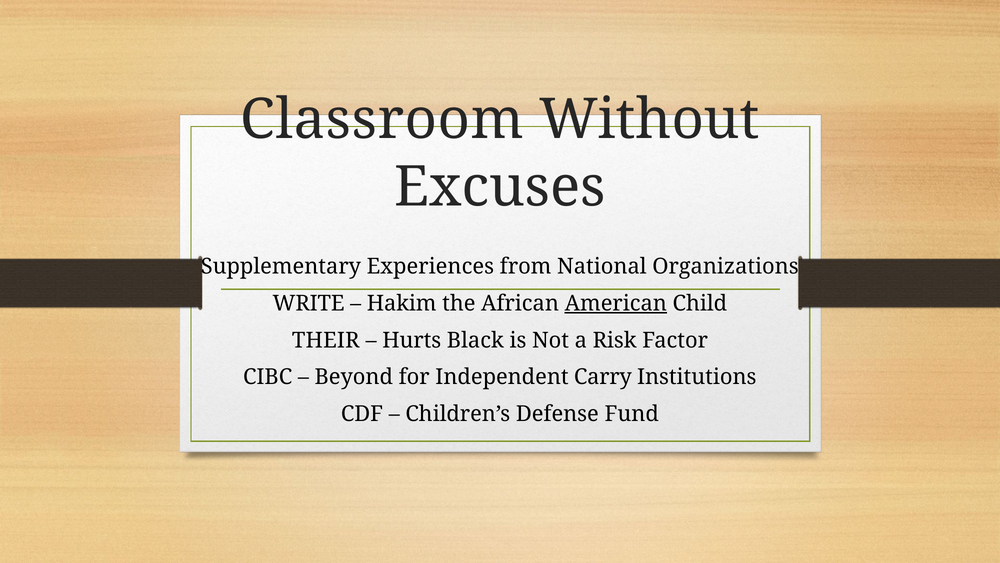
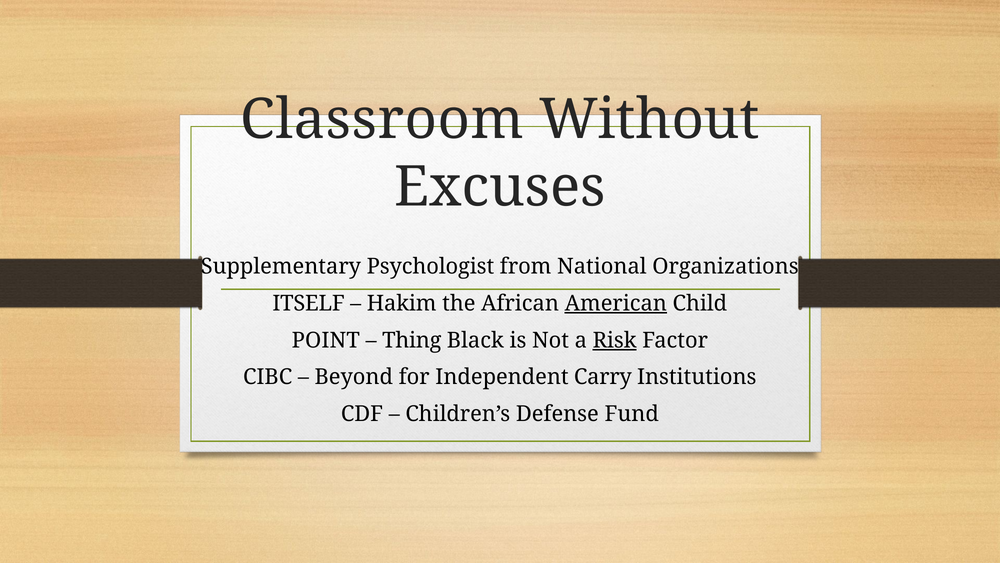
Experiences: Experiences -> Psychologist (430, 266)
WRITE: WRITE -> ITSELF (309, 303)
THEIR: THEIR -> POINT (326, 340)
Hurts: Hurts -> Thing (412, 340)
Risk underline: none -> present (615, 340)
